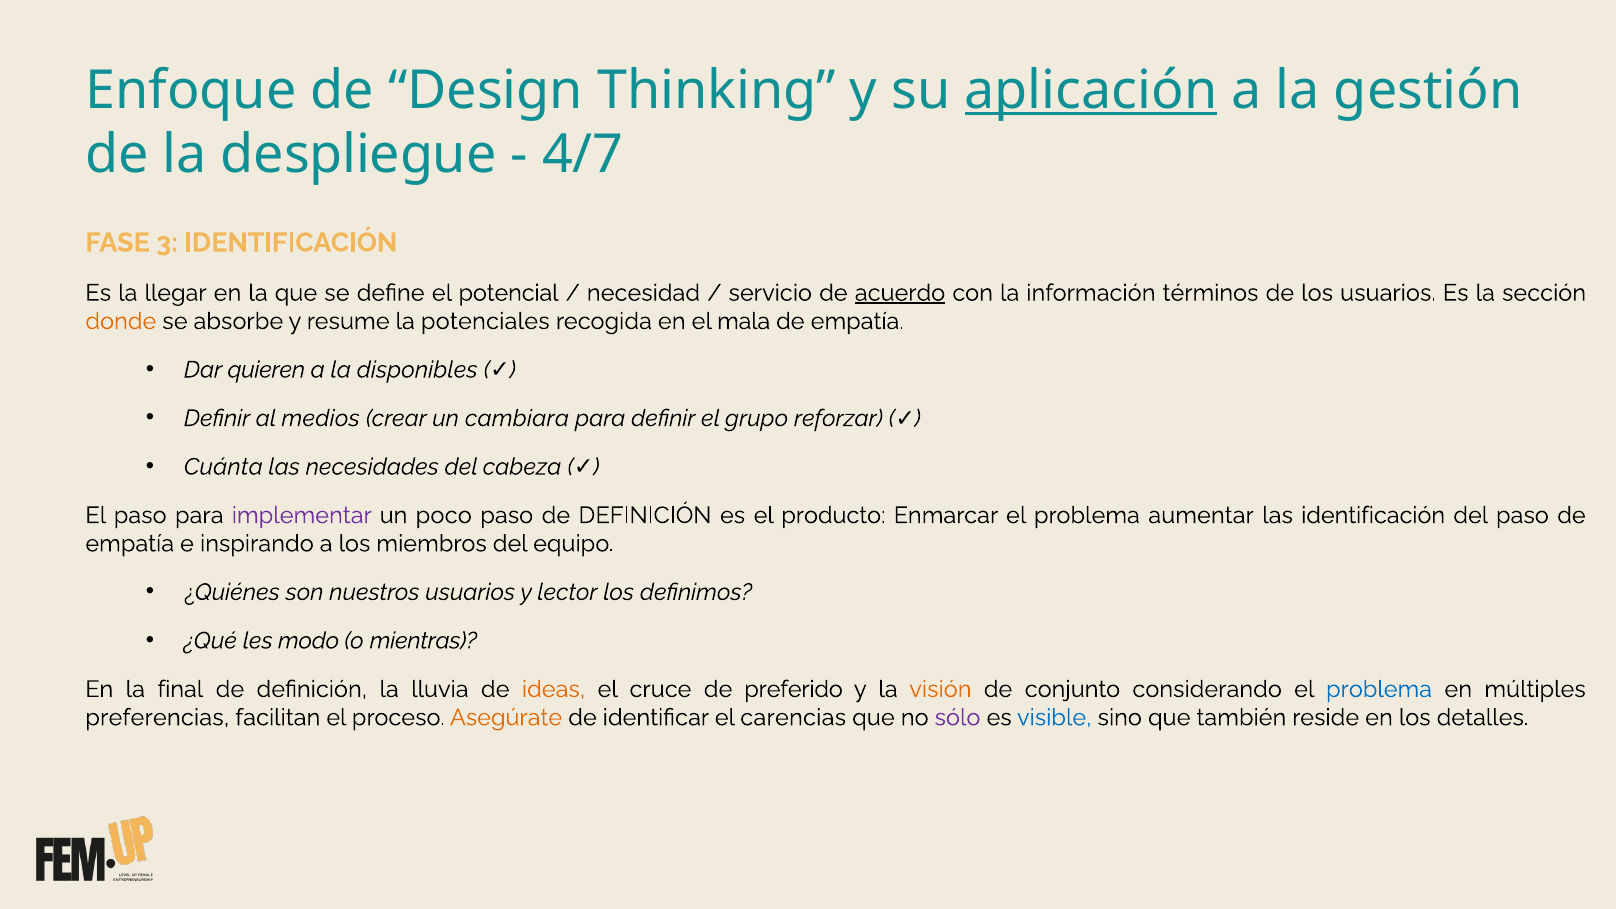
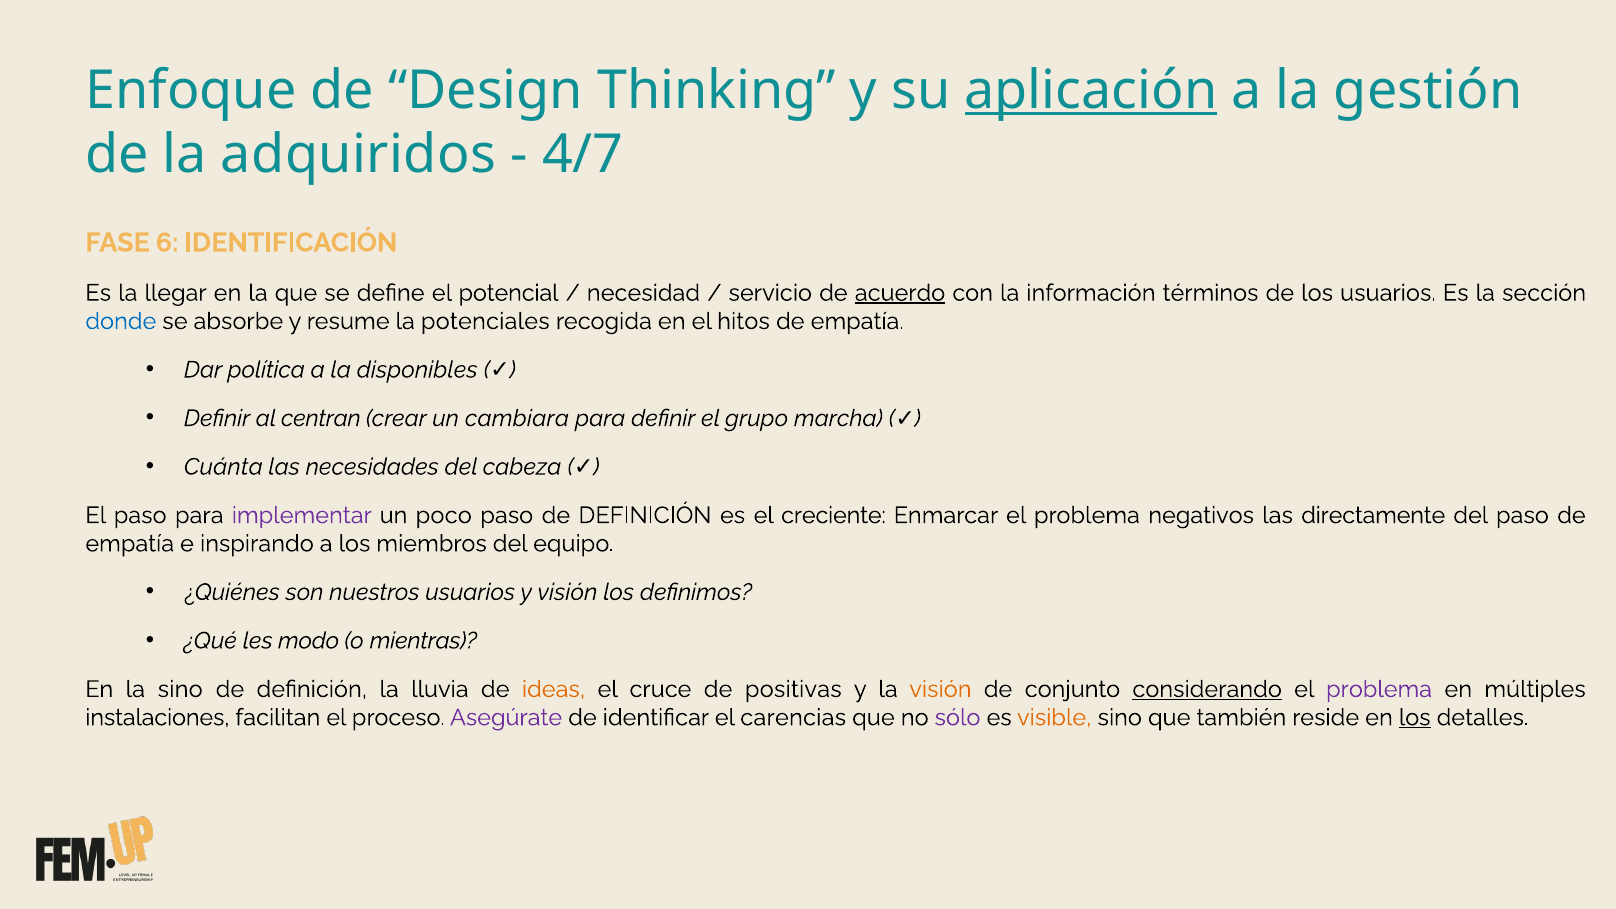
despliegue: despliegue -> adquiridos (358, 155)
3: 3 -> 6 (167, 243)
donde colour: orange -> blue (121, 321)
mala: mala -> hitos (744, 321)
quieren: quieren -> política (266, 370)
medios: medios -> centran (321, 418)
reforzar: reforzar -> marcha (838, 418)
producto: producto -> creciente (833, 515)
aumentar: aumentar -> negativos (1201, 515)
las identificación: identificación -> directamente (1373, 515)
y lector: lector -> visión (567, 592)
la final: final -> sino (180, 689)
preferido: preferido -> positivas (793, 689)
considerando underline: none -> present (1207, 689)
problema colour: blue -> purple (1379, 689)
preferencias: preferencias -> instalaciones (157, 718)
Asegúrate colour: orange -> purple (506, 718)
visible colour: blue -> orange (1054, 718)
los underline: none -> present (1415, 718)
